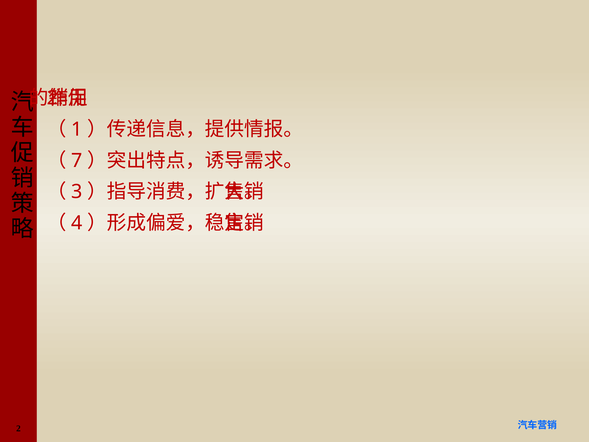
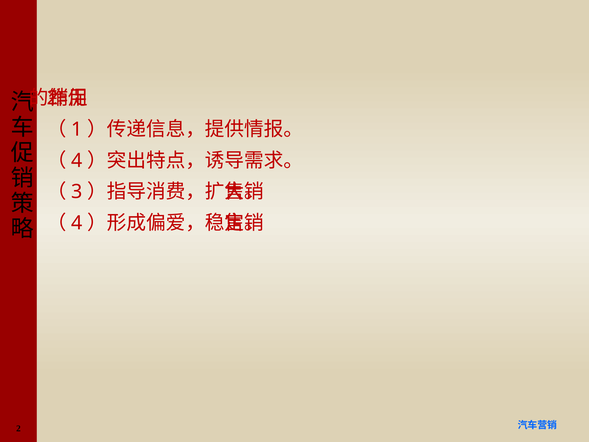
7: 7 -> 4 (77, 160)
